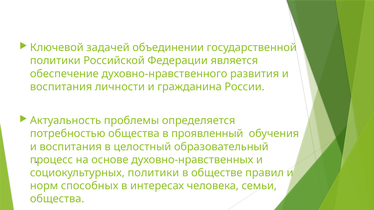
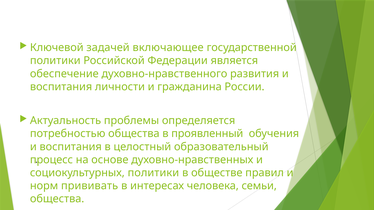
объединении: объединении -> включающее (168, 48)
способных: способных -> прививать (90, 186)
